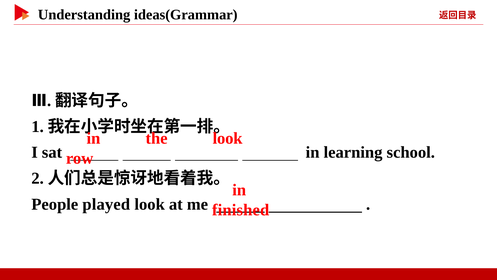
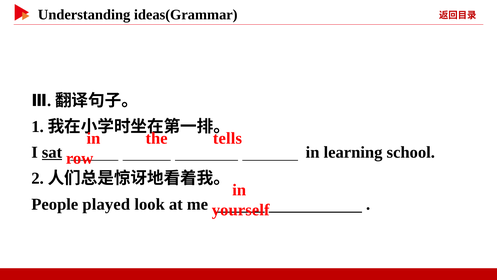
look: look -> tells (227, 138)
sat underline: none -> present (52, 152)
finished: finished -> yourself (241, 210)
